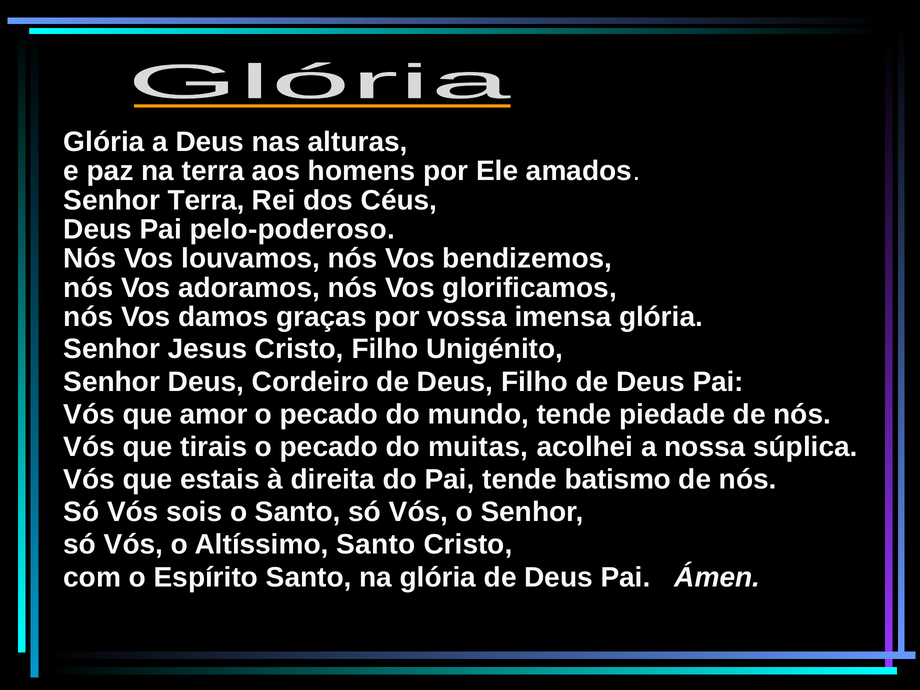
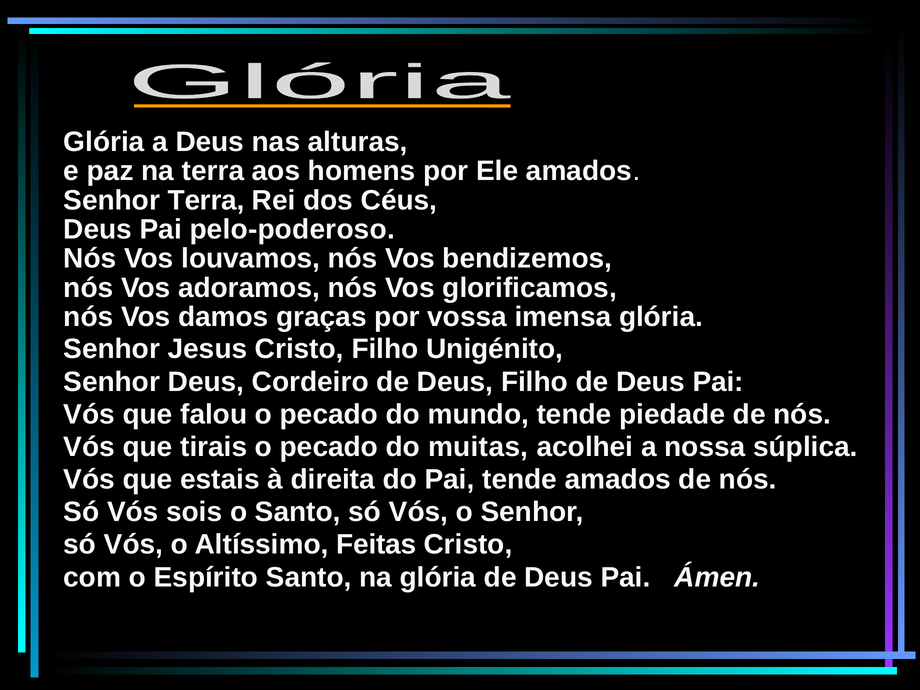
amor: amor -> falou (214, 414)
tende batismo: batismo -> amados (618, 480)
Altíssimo Santo: Santo -> Feitas (376, 545)
